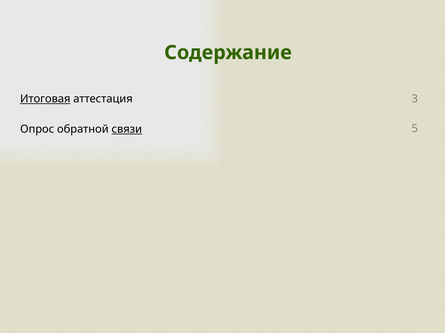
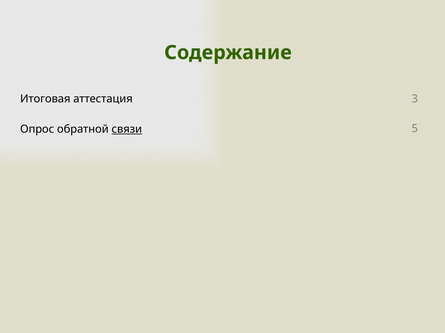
Итоговая underline: present -> none (45, 99)
